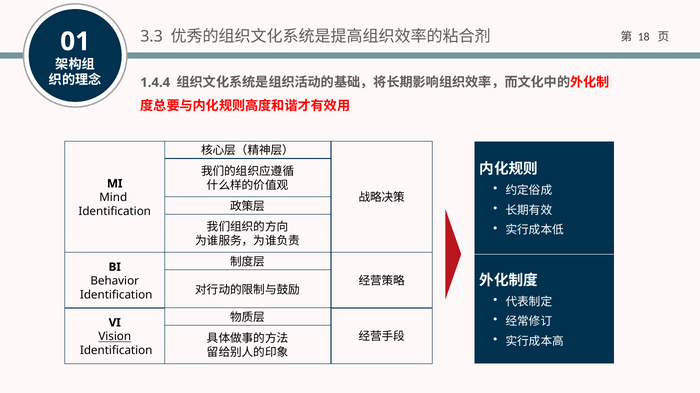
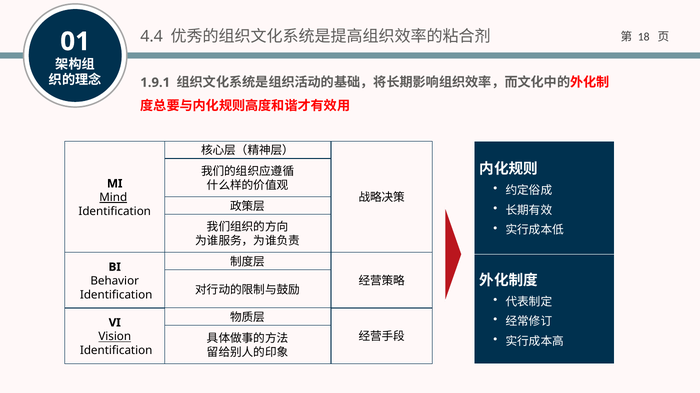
3.3: 3.3 -> 4.4 (152, 37)
1.4.4: 1.4.4 -> 1.9.1 (155, 83)
Mind underline: none -> present (113, 198)
